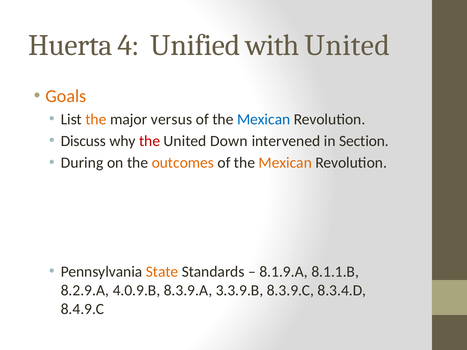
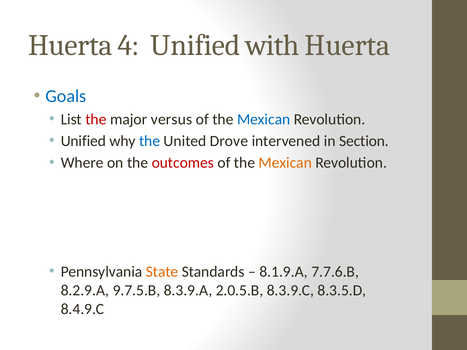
with United: United -> Huerta (347, 45)
Goals colour: orange -> blue (66, 96)
the colour: orange -> red (96, 119)
Discuss: Discuss -> Unified (83, 141)
the colour: red -> blue (150, 141)
Down: Down -> Drove (229, 141)
During: During -> Where (82, 163)
outcomes colour: orange -> red (183, 163)
8.1.1.B: 8.1.1.B -> 7.7.6.B (335, 272)
4.0.9.B: 4.0.9.B -> 9.7.5.B (136, 291)
3.3.9.B: 3.3.9.B -> 2.0.5.B (240, 291)
8.3.4.D: 8.3.4.D -> 8.3.5.D (342, 291)
